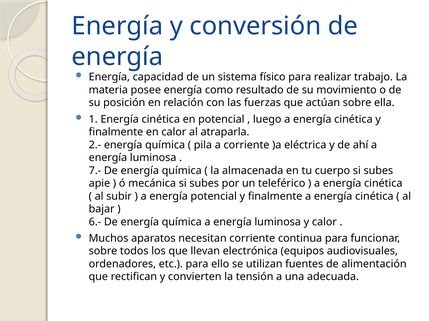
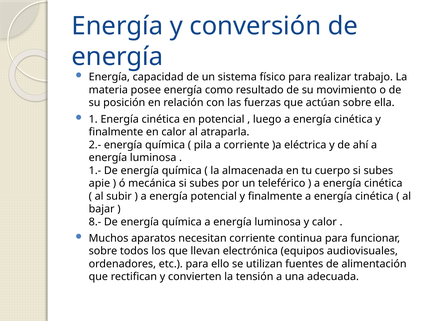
7.-: 7.- -> 1.- (95, 171)
6.-: 6.- -> 8.- (95, 222)
